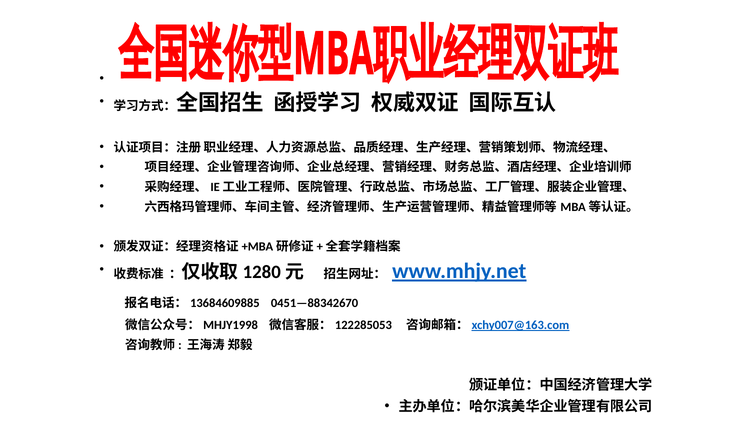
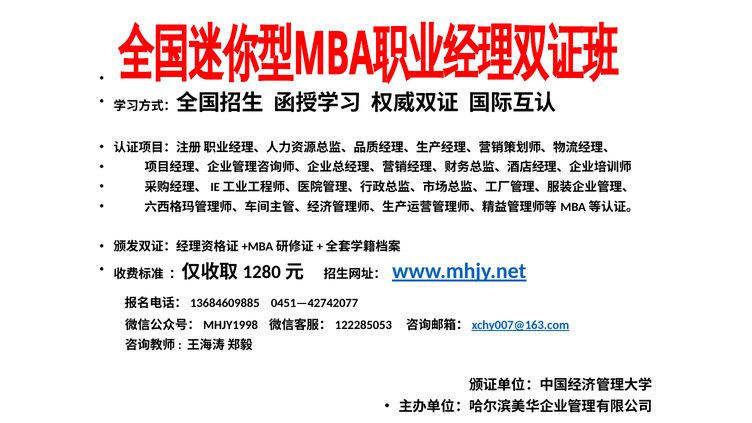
0451—88342670: 0451—88342670 -> 0451—42742077 (315, 303)
